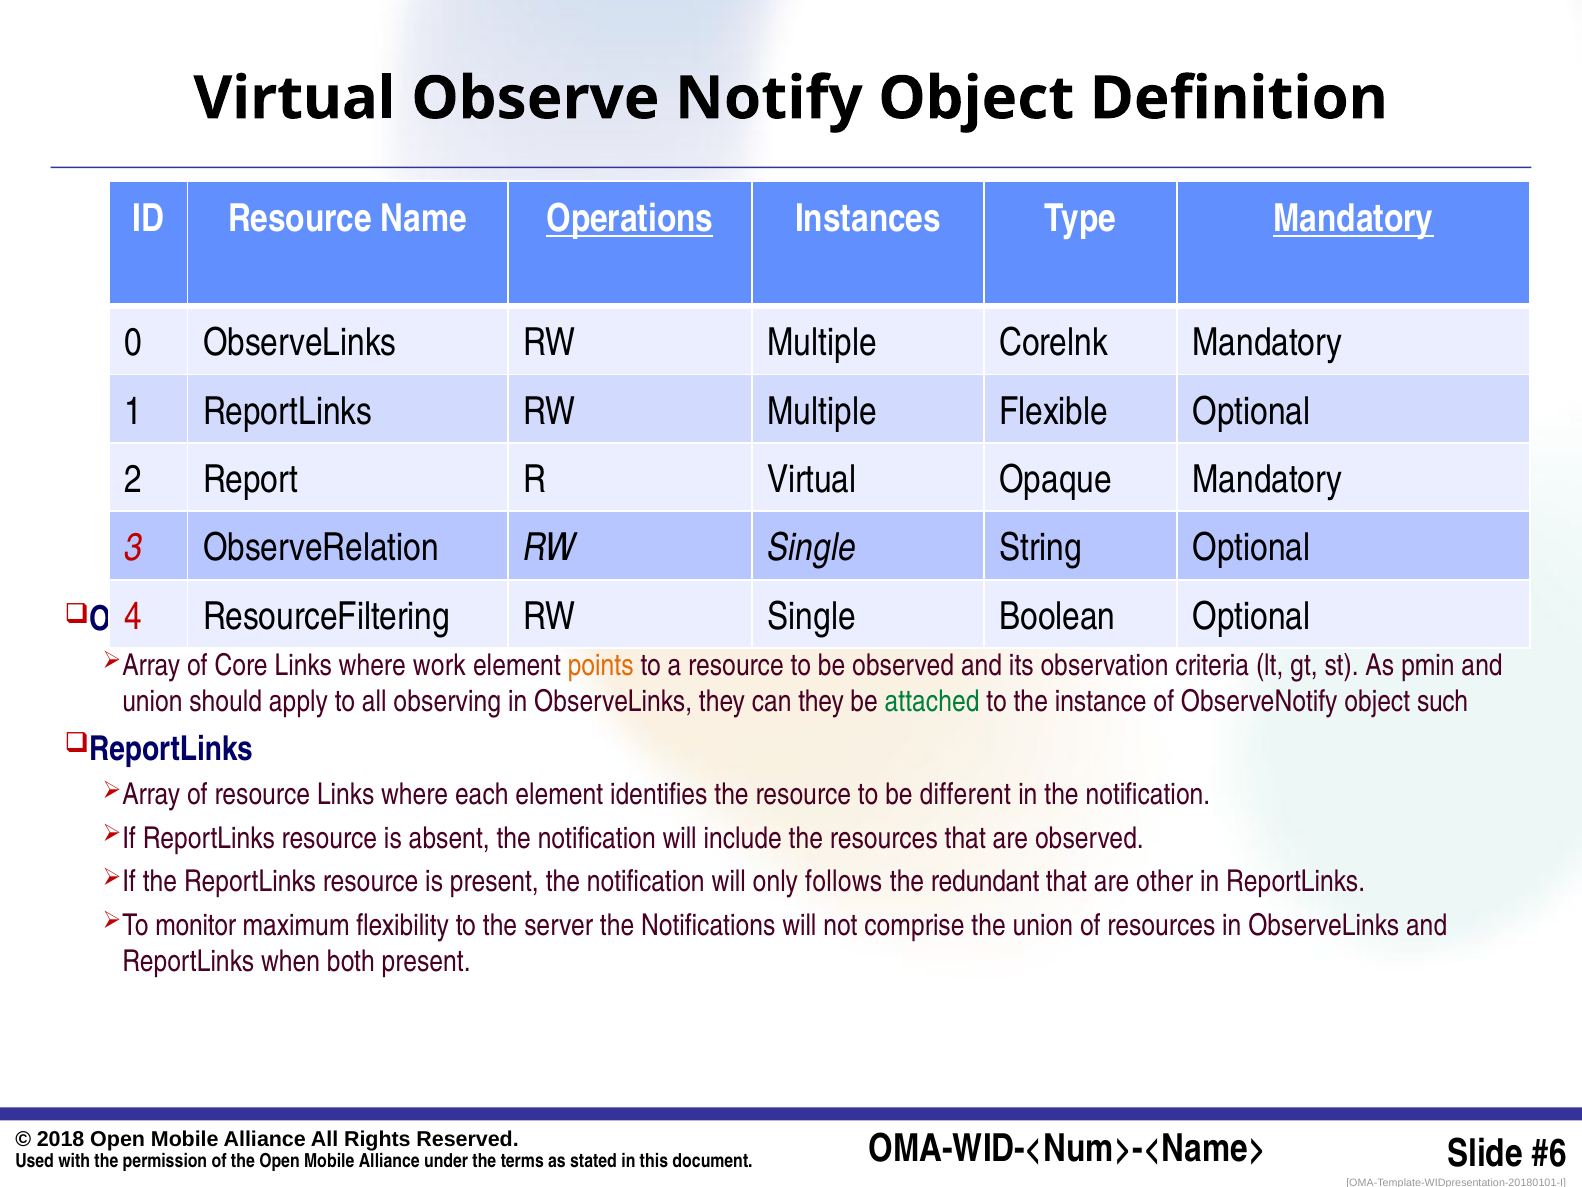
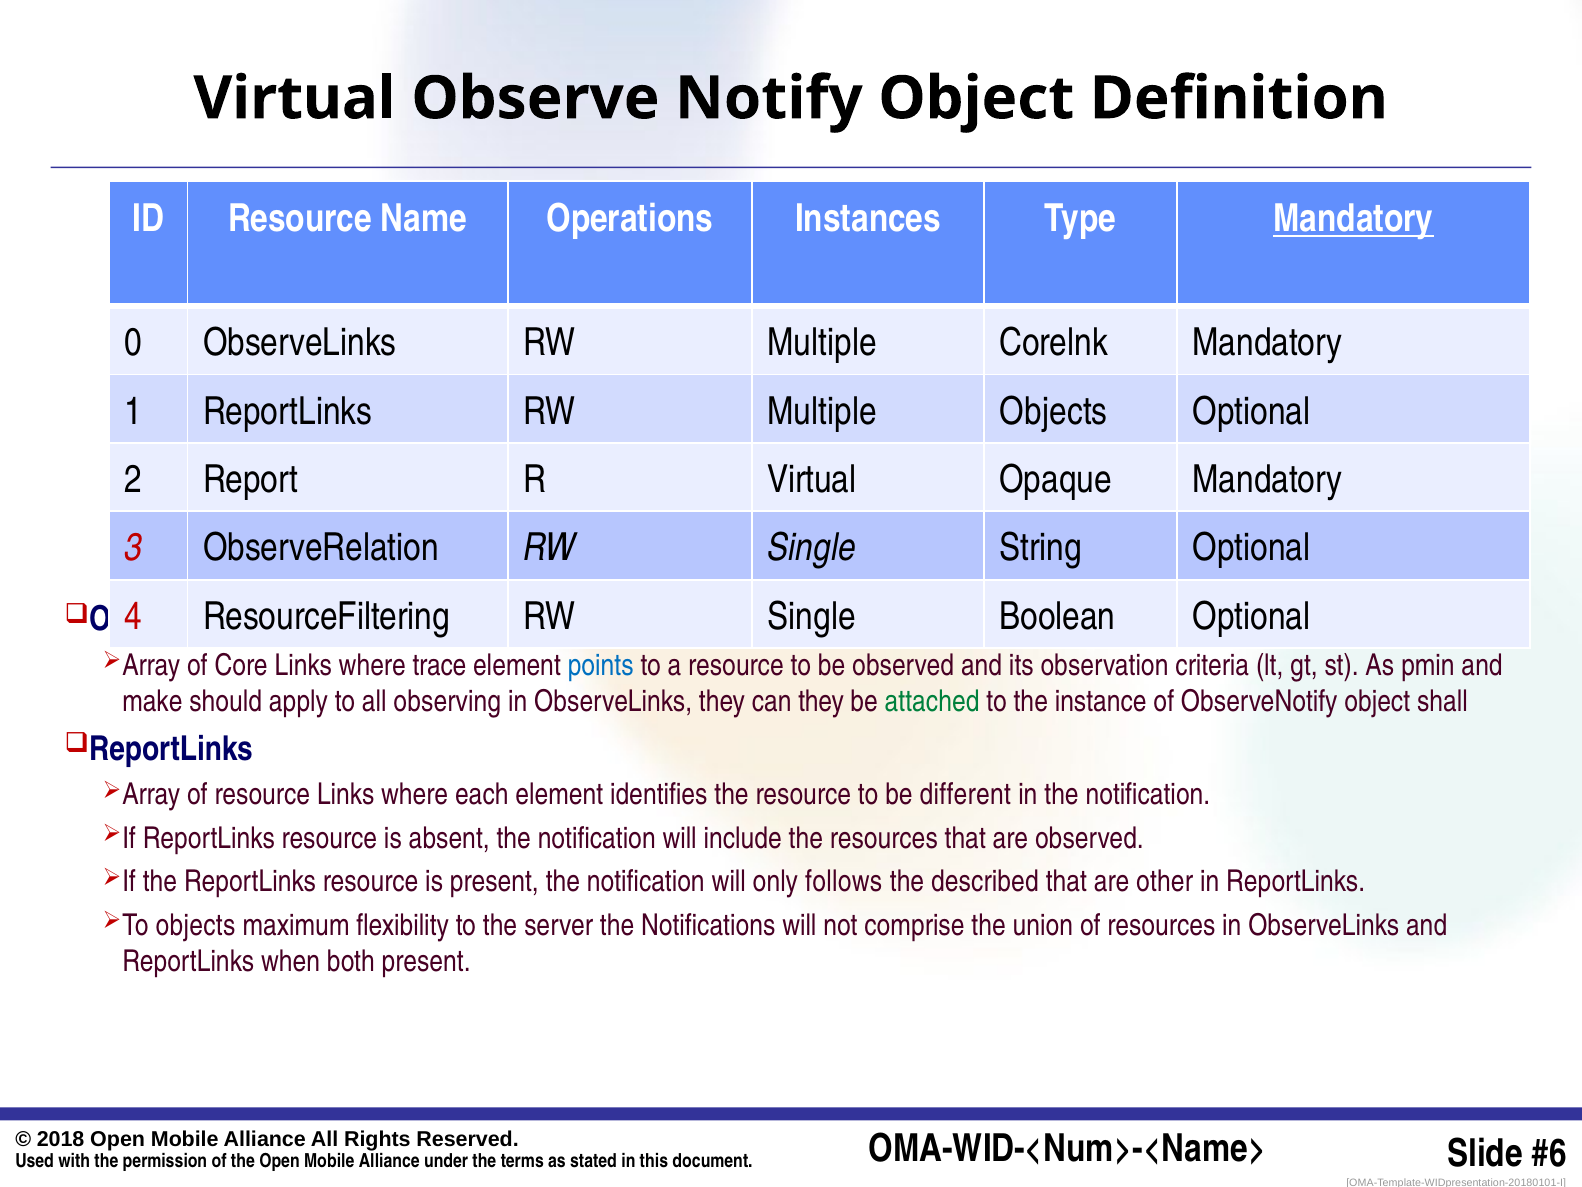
Operations underline: present -> none (630, 219)
Multiple Flexible: Flexible -> Objects (1054, 411)
work: work -> trace (439, 665)
points colour: orange -> blue (601, 665)
union: union -> make (152, 701)
such: such -> shall (1442, 701)
redundant: redundant -> described (985, 881)
monitor: monitor -> objects (195, 925)
